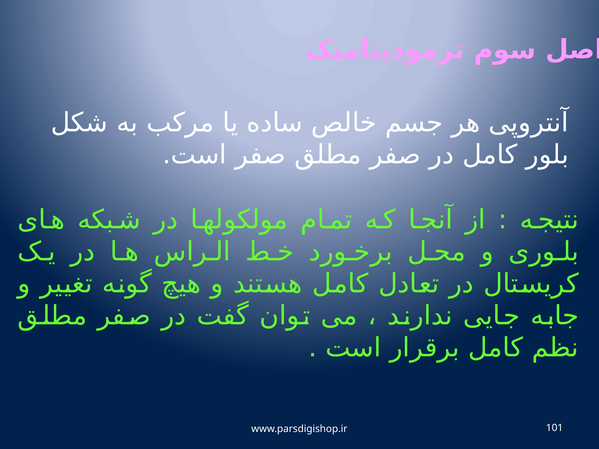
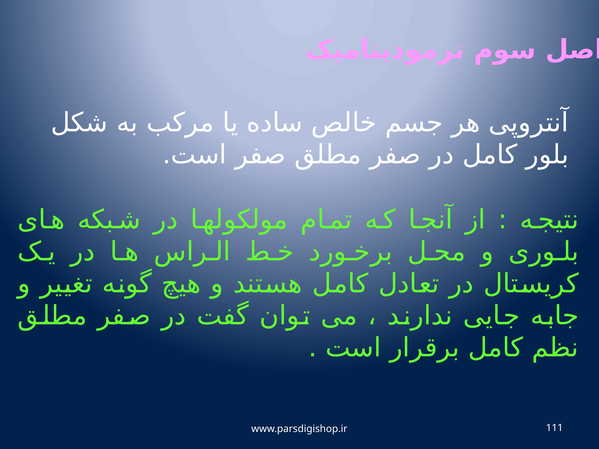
101: 101 -> 111 (555, 428)
